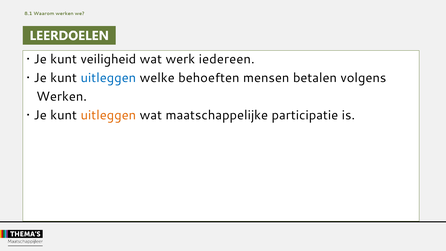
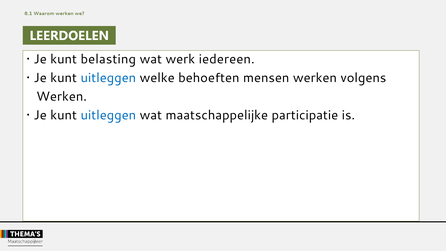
veiligheid: veiligheid -> belasting (108, 59)
mensen betalen: betalen -> werken (315, 78)
uitleggen colour: orange -> blue (108, 115)
